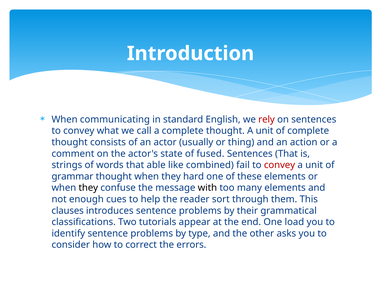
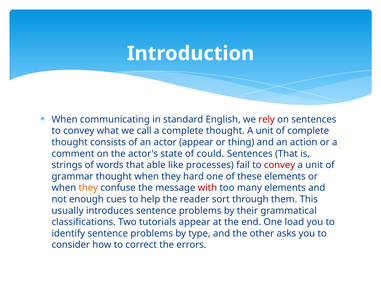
actor usually: usually -> appear (196, 143)
fused: fused -> could (210, 154)
combined: combined -> processes (210, 165)
they colour: black -> orange (88, 188)
with colour: black -> red (207, 188)
clauses: clauses -> usually (68, 211)
